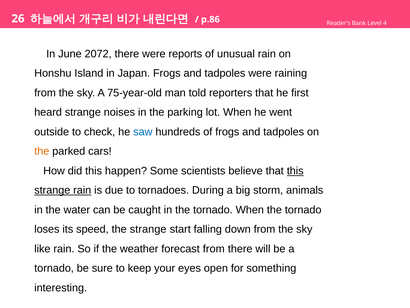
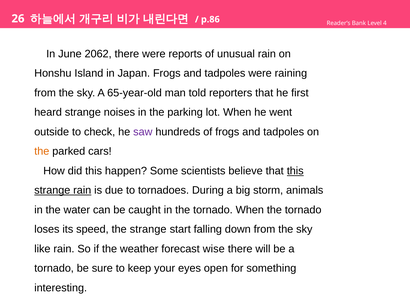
2072: 2072 -> 2062 (98, 54)
75-year-old: 75-year-old -> 65-year-old (134, 93)
saw colour: blue -> purple (143, 132)
forecast from: from -> wise (214, 248)
